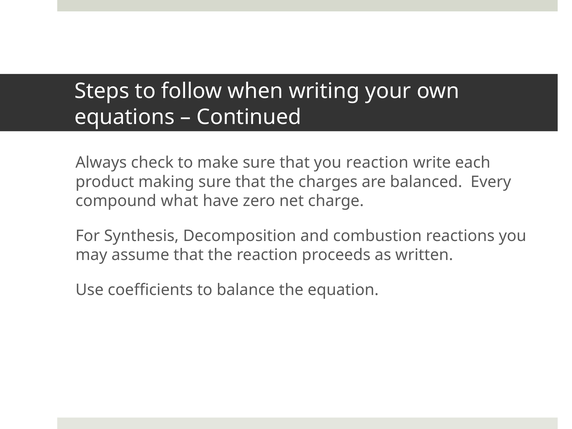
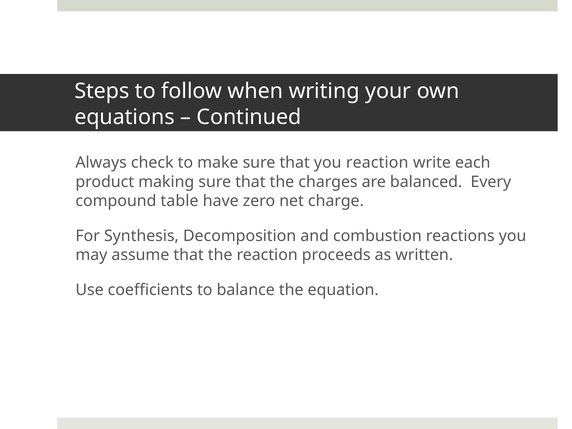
what: what -> table (180, 201)
